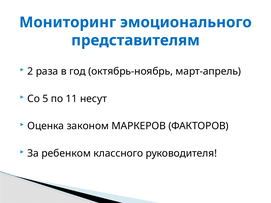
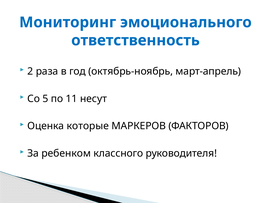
представителям: представителям -> ответственность (135, 40)
законом: законом -> которые (88, 126)
